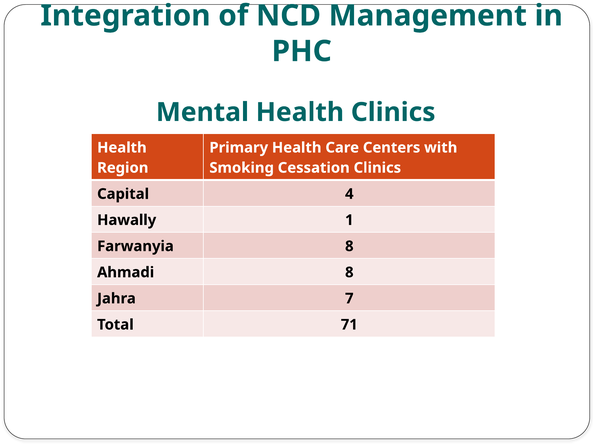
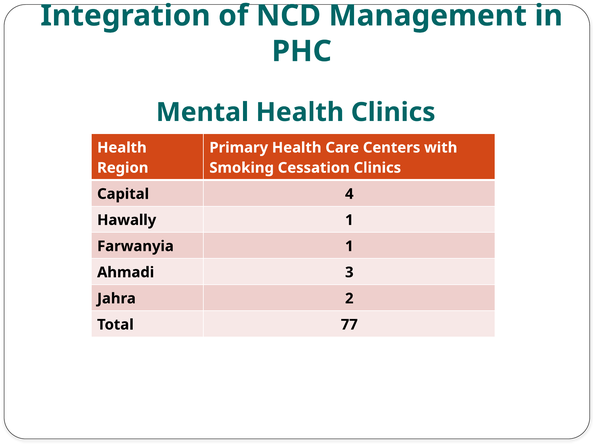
Farwanyia 8: 8 -> 1 (349, 246)
Ahmadi 8: 8 -> 3 (349, 273)
7: 7 -> 2 (349, 299)
71: 71 -> 77 (349, 325)
